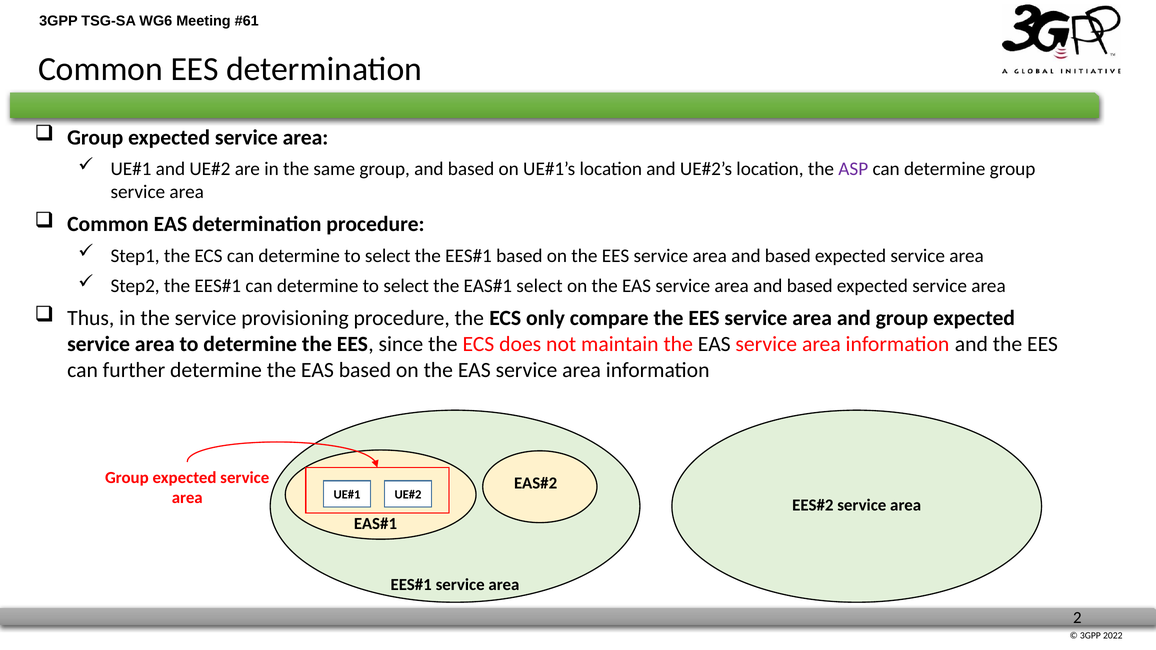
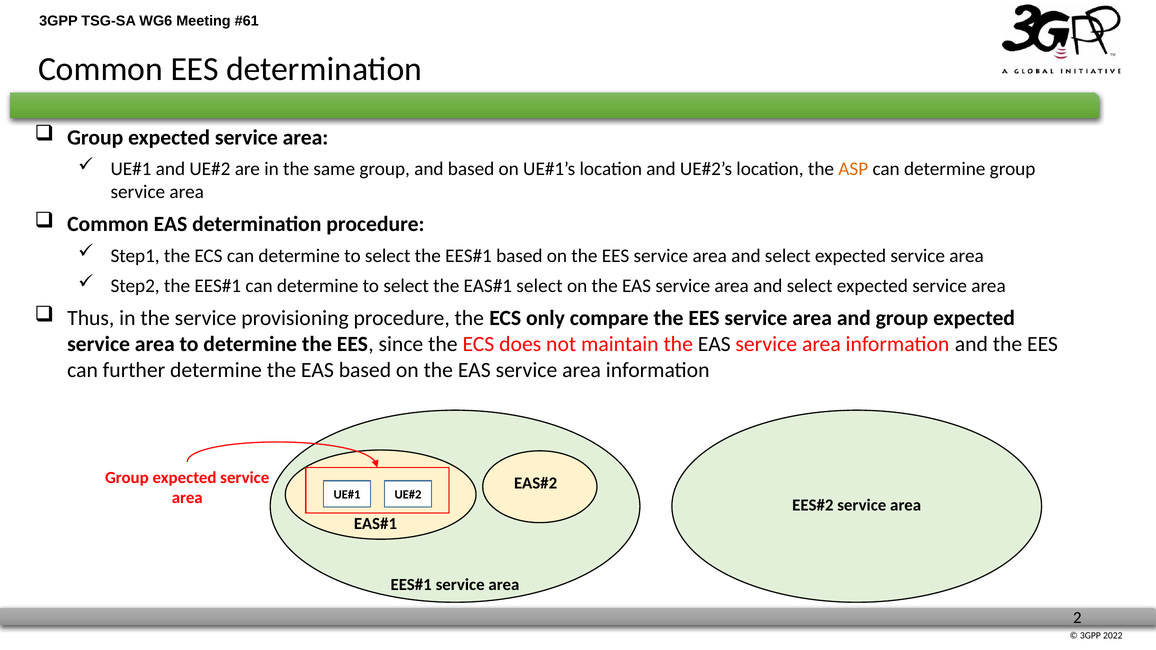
ASP colour: purple -> orange (853, 169)
based: based -> select (788, 256)
based: based -> select (810, 286)
